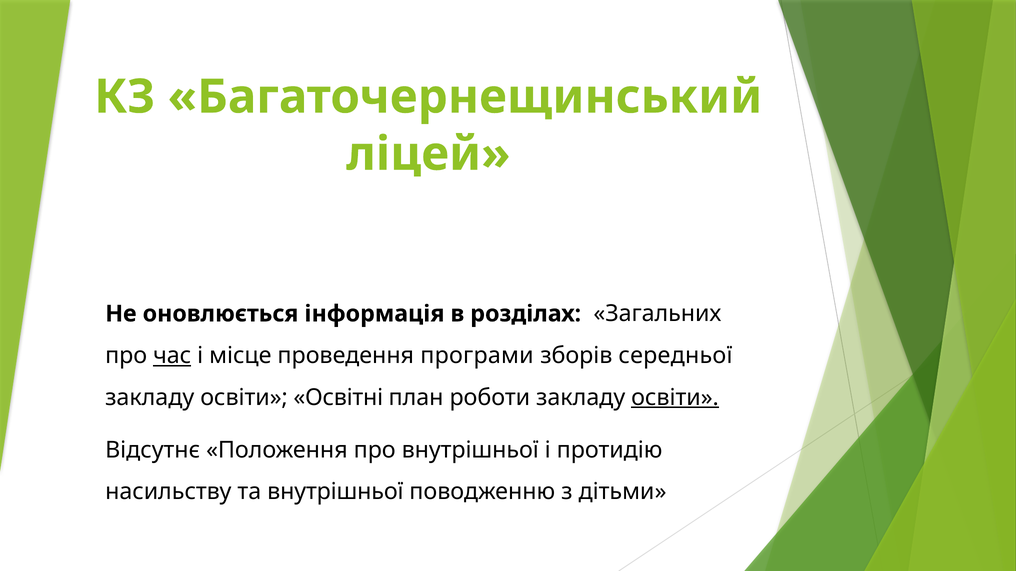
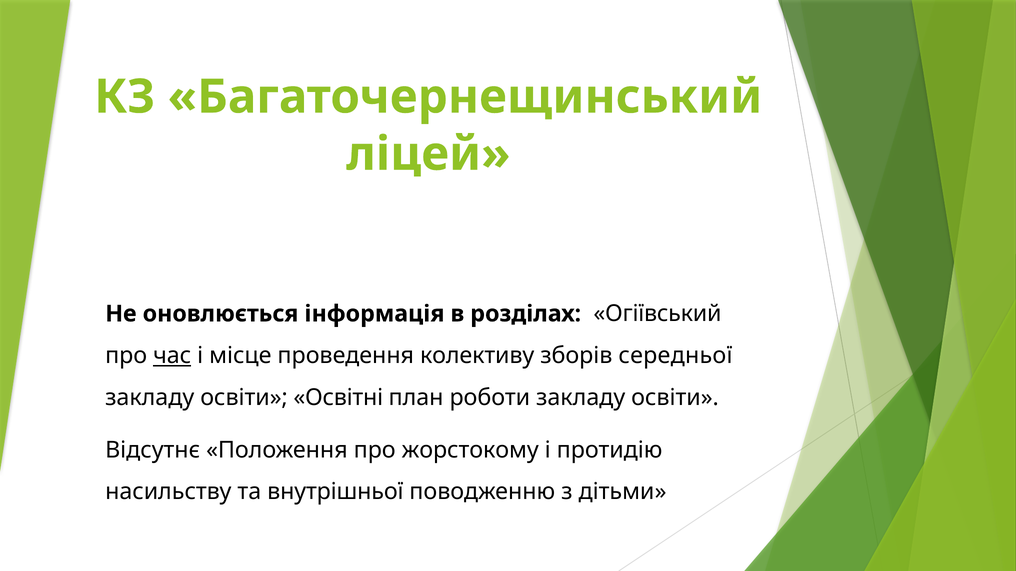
Загальних: Загальних -> Огіївський (657, 314)
програми: програми -> колективу (477, 356)
освіти underline: present -> none (675, 398)
про внутрішньої: внутрішньої -> жорстокому (470, 450)
